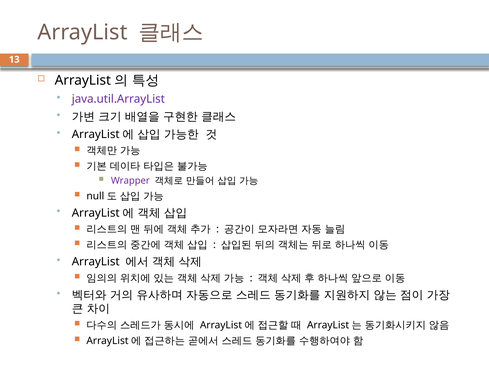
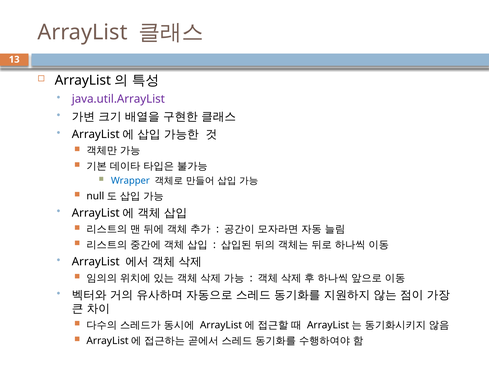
Wrapper colour: purple -> blue (130, 181)
